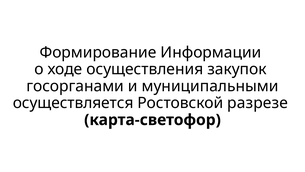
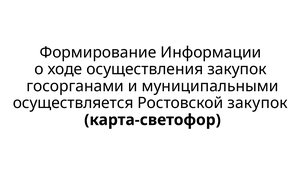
Ростовской разрезе: разрезе -> закупок (258, 103)
